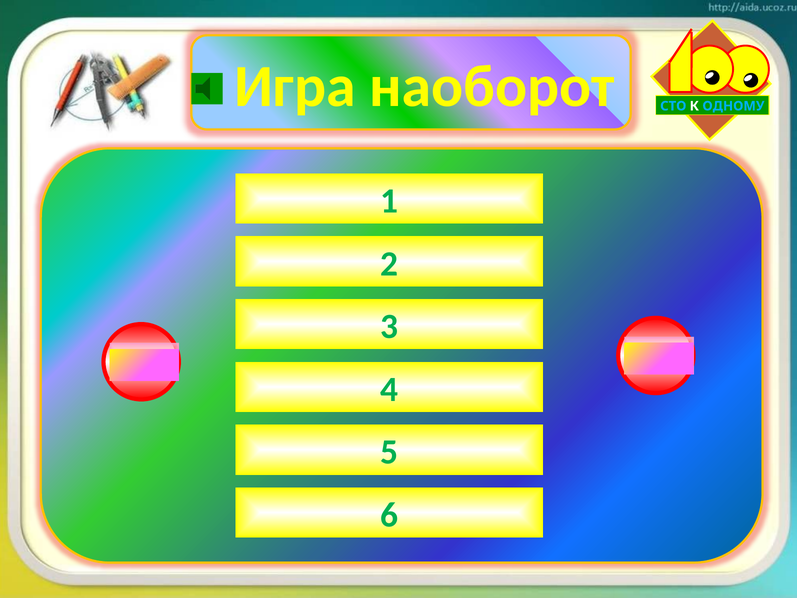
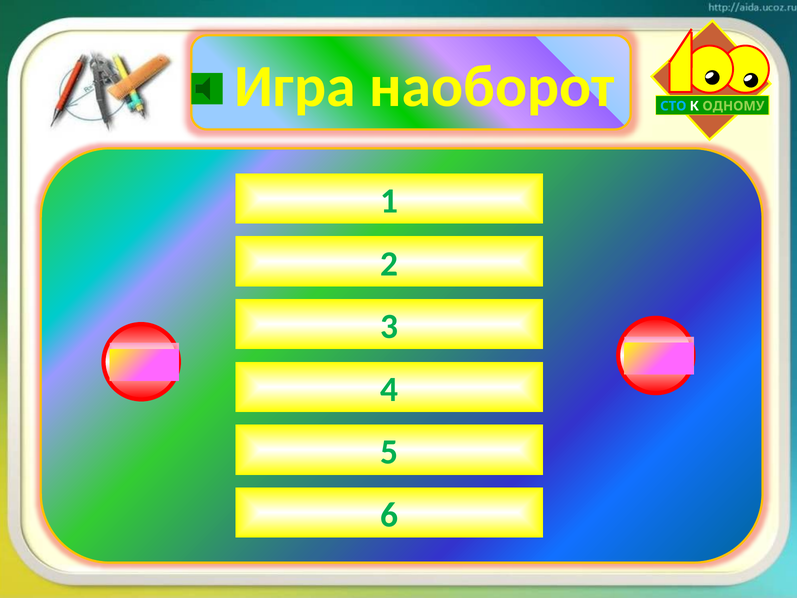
ОДНОМУ colour: light blue -> light green (733, 106)
